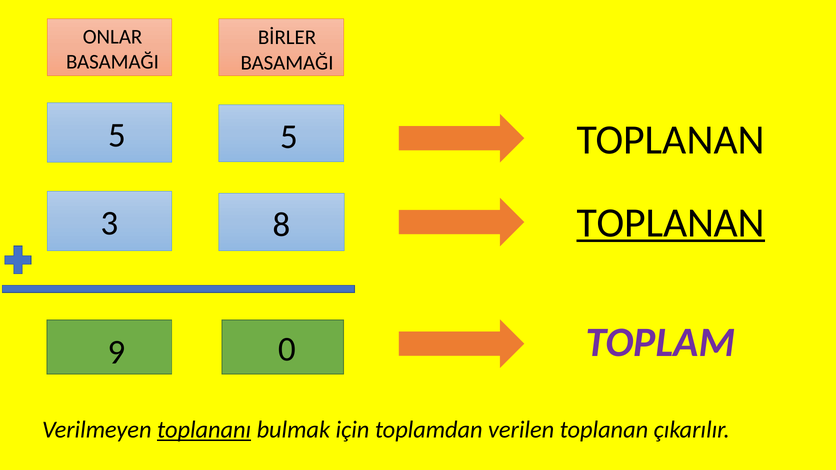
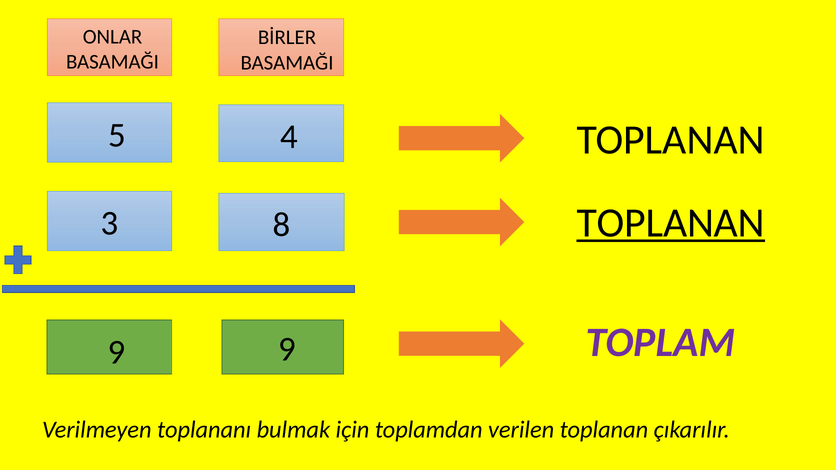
5 5: 5 -> 4 (289, 137)
9 0: 0 -> 9 (287, 349)
toplananı underline: present -> none (204, 430)
